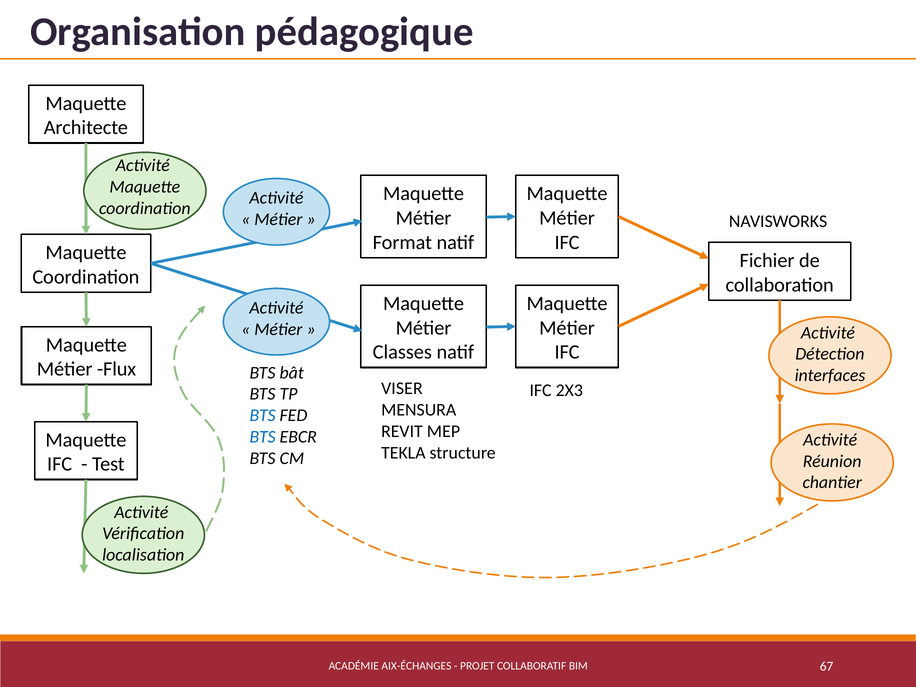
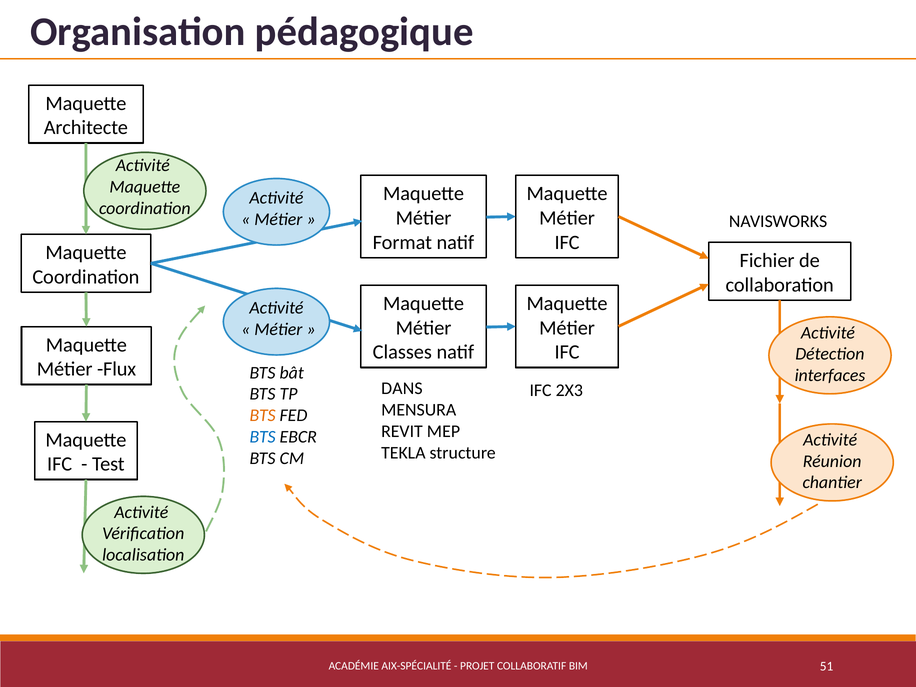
VISER: VISER -> DANS (402, 389)
BTS colour: blue -> orange (263, 415)
AIX-ÉCHANGES: AIX-ÉCHANGES -> AIX-SPÉCIALITÉ (416, 666)
67: 67 -> 51 (827, 666)
